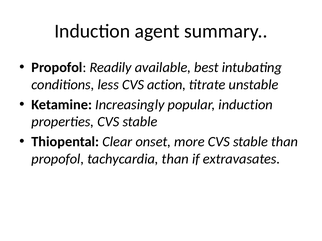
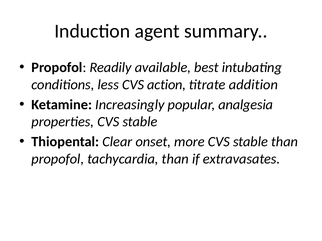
unstable: unstable -> addition (253, 85)
popular induction: induction -> analgesia (246, 105)
